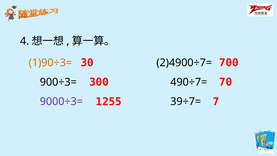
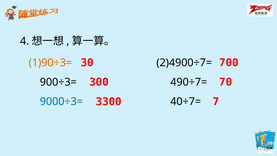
1255: 1255 -> 3300 (109, 102)
9000÷3= colour: purple -> blue (61, 101)
39÷7=: 39÷7= -> 40÷7= (186, 101)
